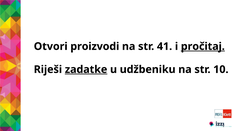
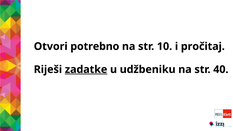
proizvodi: proizvodi -> potrebno (95, 46)
41: 41 -> 10 (165, 46)
pročitaj underline: present -> none (203, 46)
10: 10 -> 40 (221, 69)
